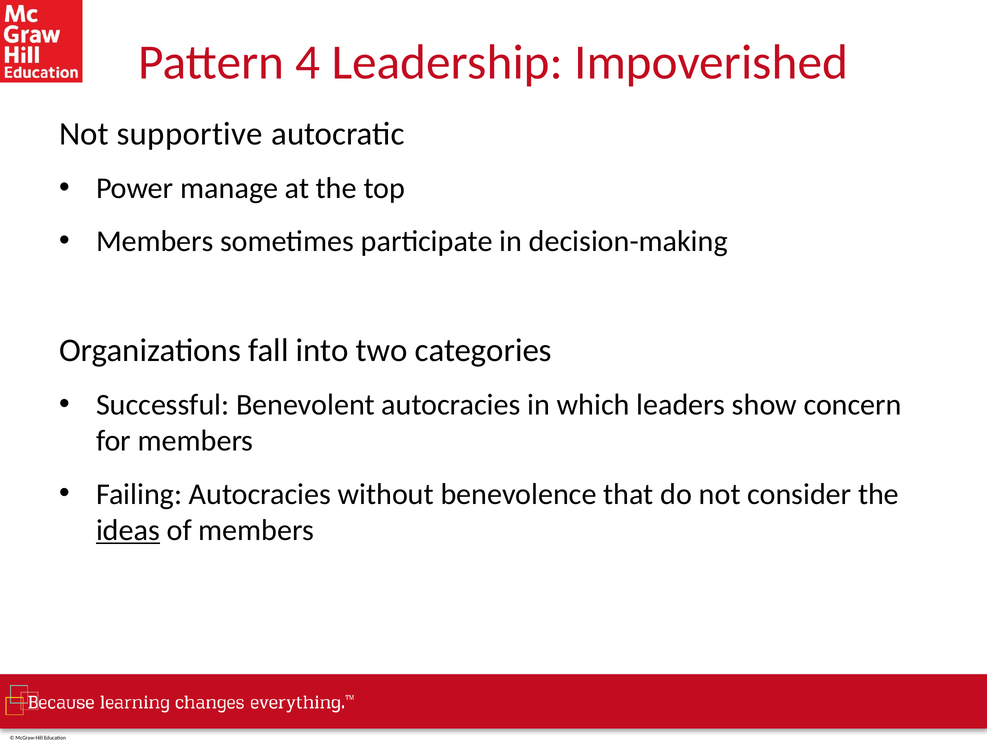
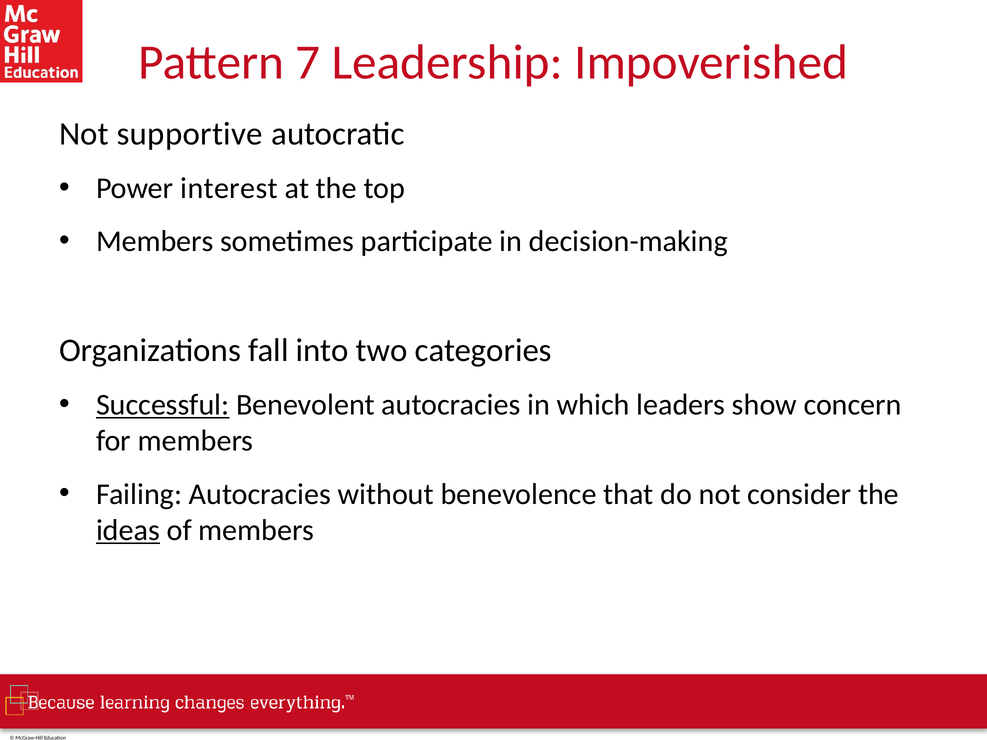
4: 4 -> 7 (308, 63)
manage: manage -> interest (229, 188)
Successful underline: none -> present (163, 405)
